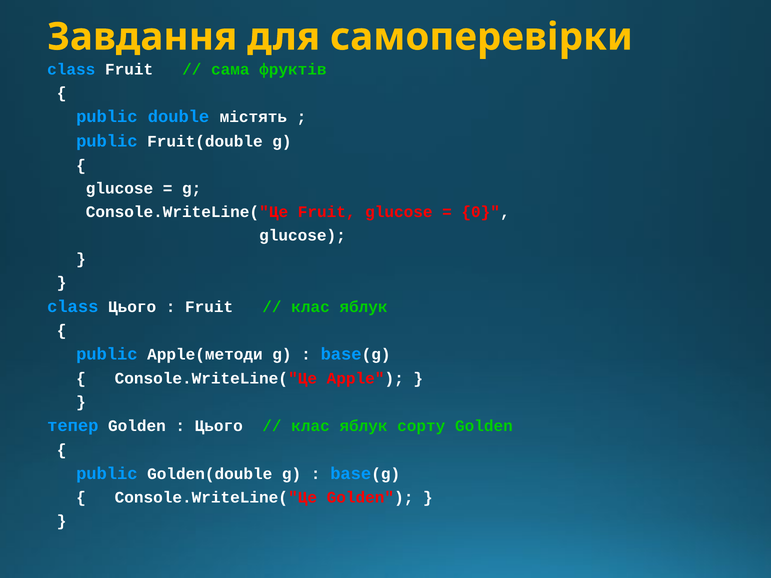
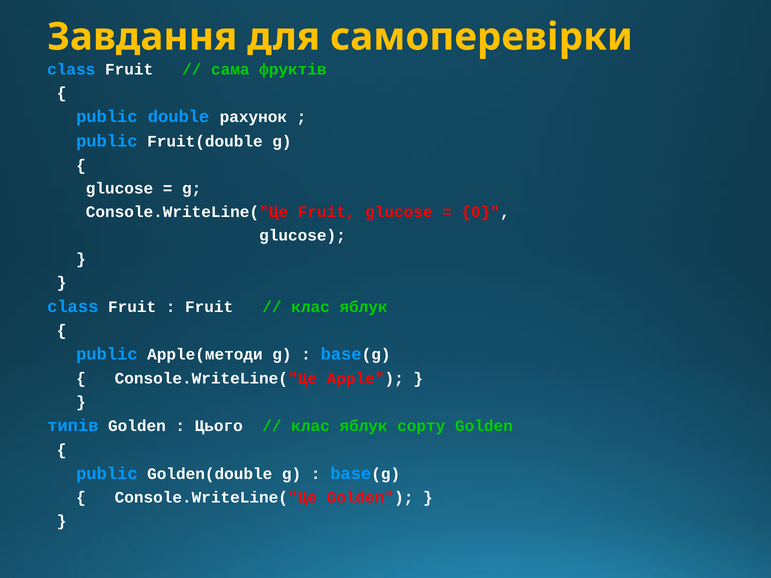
містять: містять -> рахунок (253, 117)
Цього: Цього -> Fruit (132, 307)
тепер: тепер -> типів (73, 426)
